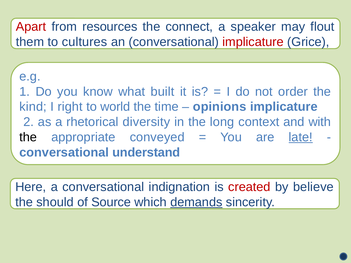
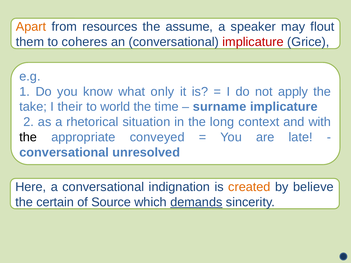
Apart colour: red -> orange (31, 27)
connect: connect -> assume (189, 27)
cultures: cultures -> coheres (85, 42)
built: built -> only (163, 92)
order: order -> apply (293, 92)
kind: kind -> take (33, 107)
right: right -> their (70, 107)
opinions: opinions -> surname (220, 107)
diversity: diversity -> situation (146, 122)
late underline: present -> none (301, 137)
understand: understand -> unresolved (146, 153)
created colour: red -> orange (249, 187)
should: should -> certain (55, 202)
